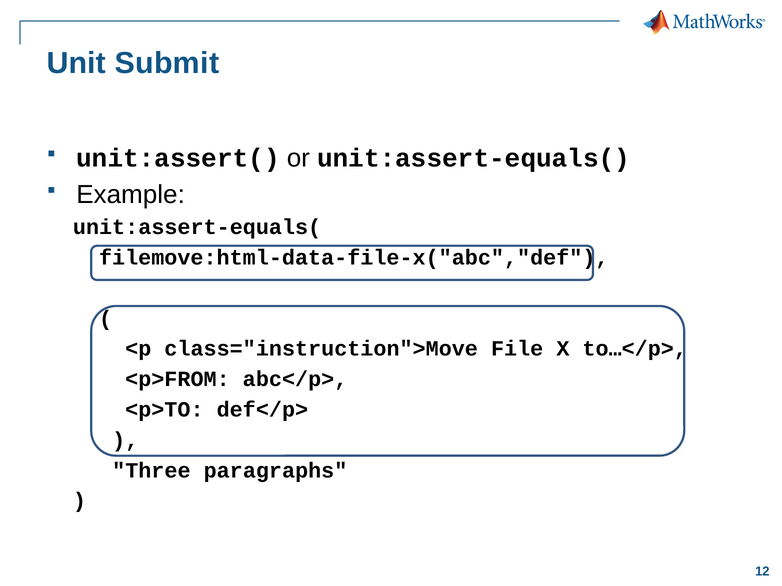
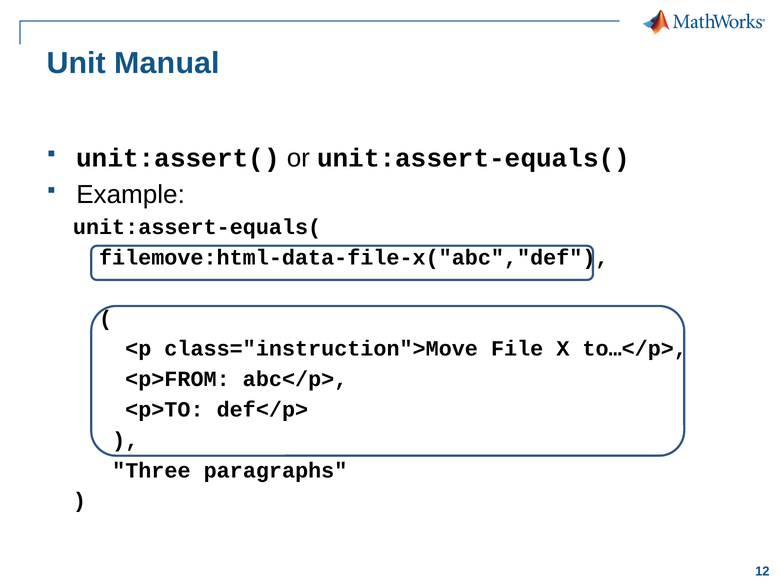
Submit: Submit -> Manual (167, 63)
